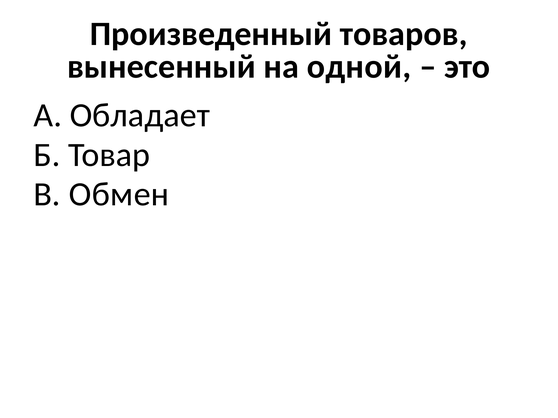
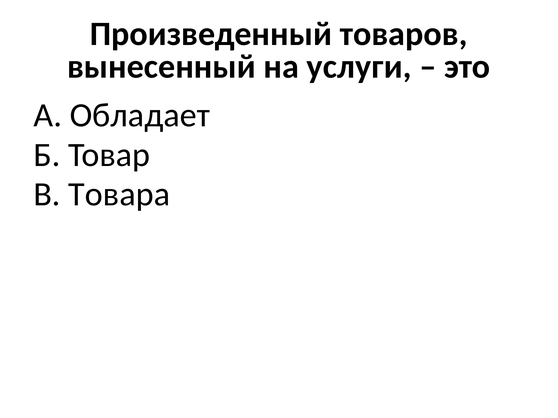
одной: одной -> услуги (359, 67)
Обмен: Обмен -> Товара (119, 195)
